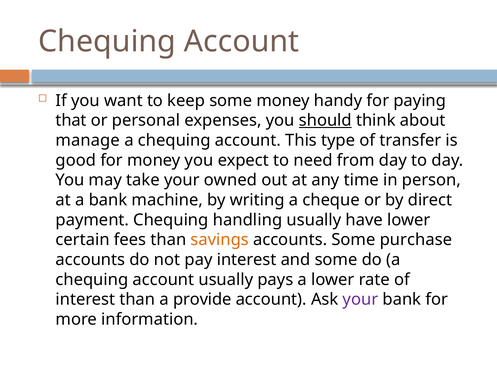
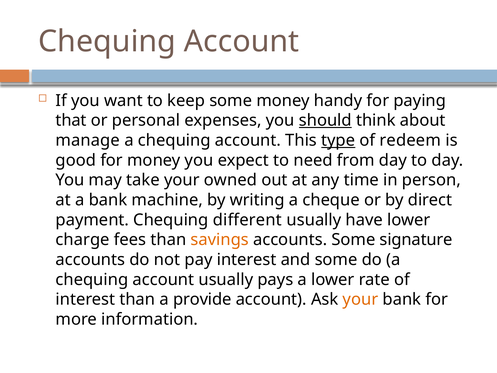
type underline: none -> present (338, 140)
transfer: transfer -> redeem (410, 140)
handling: handling -> different (247, 220)
certain: certain -> charge (83, 240)
purchase: purchase -> signature (416, 240)
your colour: purple -> orange (360, 299)
